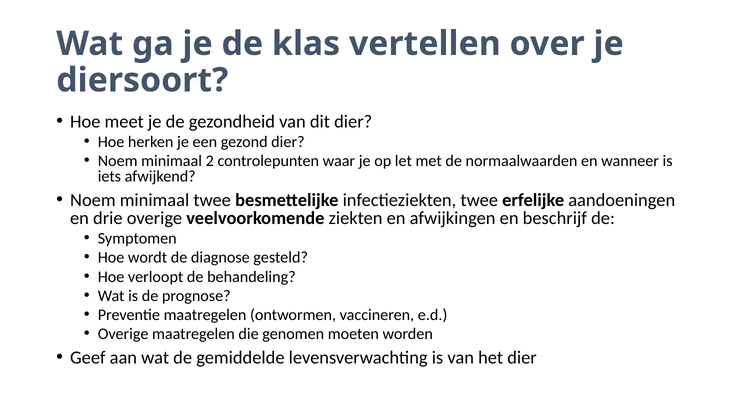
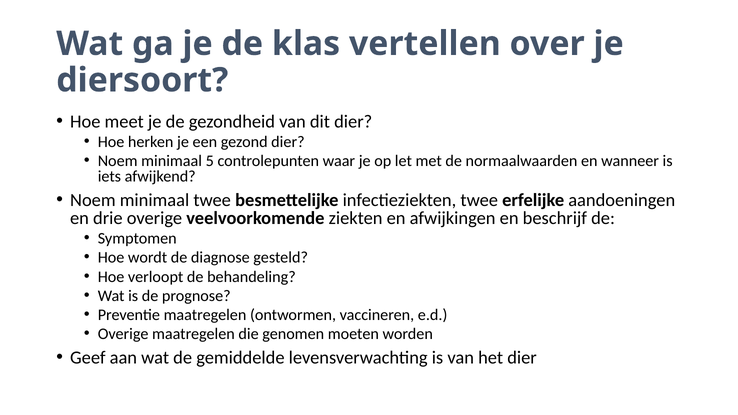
2: 2 -> 5 (210, 161)
